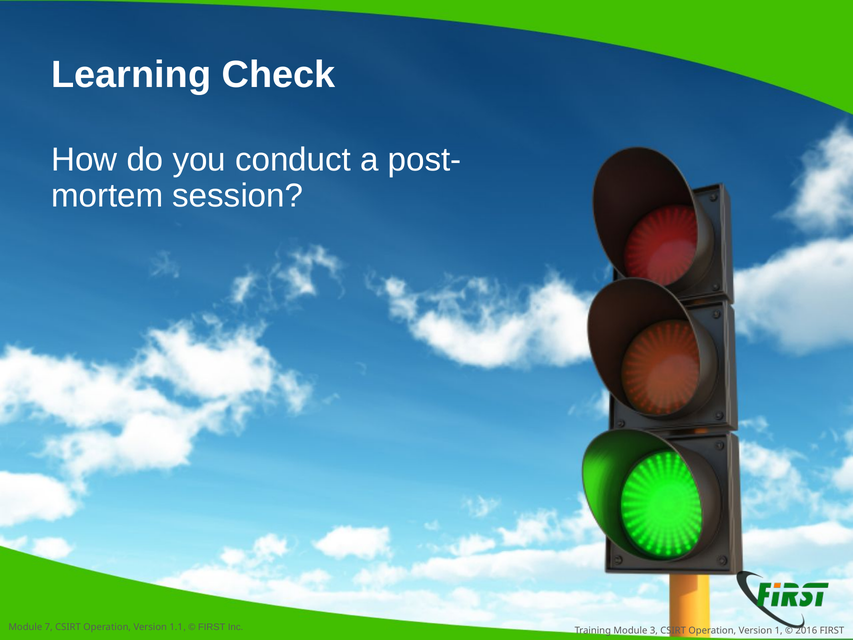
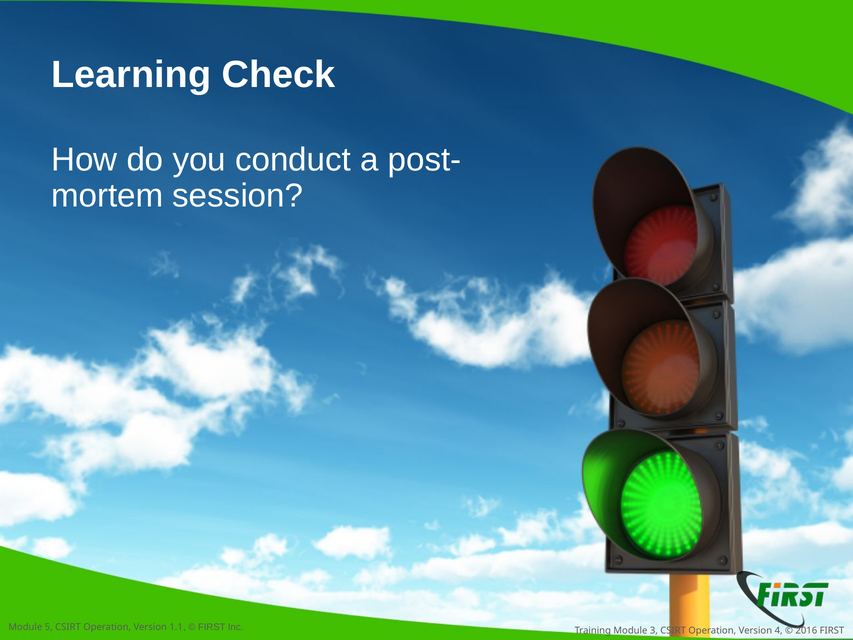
7: 7 -> 5 (49, 627)
1: 1 -> 4 (779, 630)
